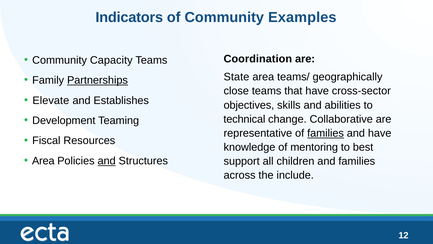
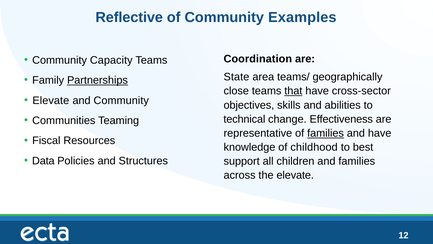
Indicators: Indicators -> Reflective (129, 17)
that underline: none -> present (293, 91)
and Establishes: Establishes -> Community (121, 100)
Collaborative: Collaborative -> Effectiveness (341, 119)
Development: Development -> Communities (64, 120)
mentoring: mentoring -> childhood (314, 147)
Area: Area -> Data (43, 161)
and underline: present -> none (107, 161)
the include: include -> elevate (295, 175)
